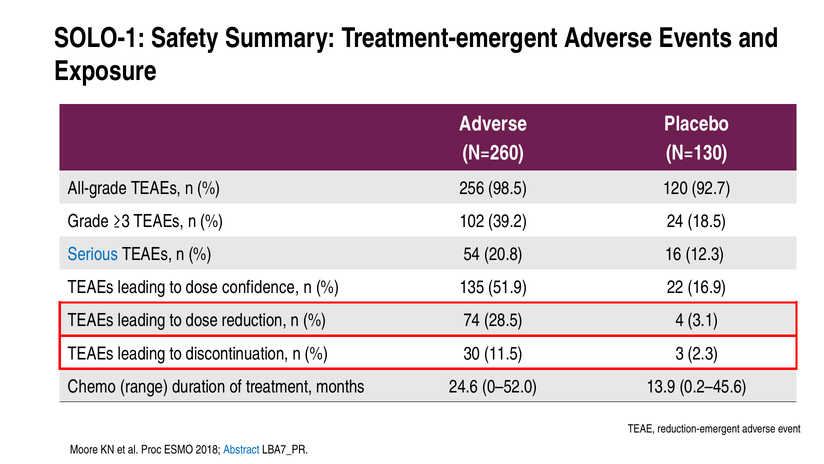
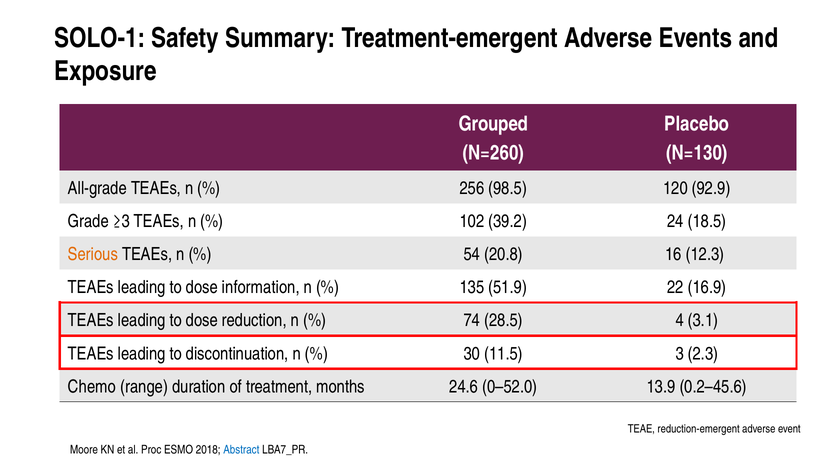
Adverse: Adverse -> Grouped (493, 124)
92.7: 92.7 -> 92.9 (711, 188)
Serious colour: blue -> orange (93, 254)
confidence: confidence -> information (261, 287)
